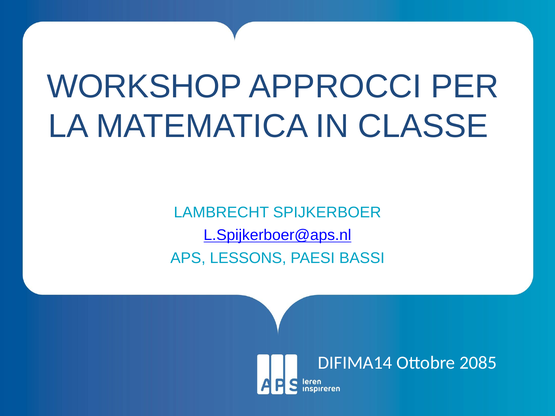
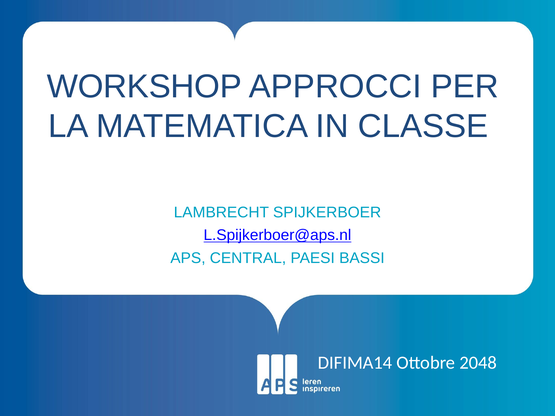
LESSONS: LESSONS -> CENTRAL (248, 258)
2085: 2085 -> 2048 (478, 363)
